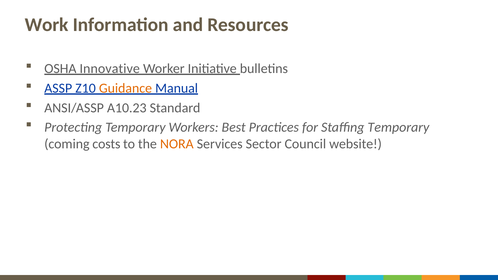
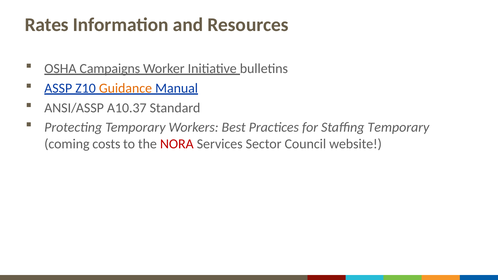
Work: Work -> Rates (47, 25)
Innovative: Innovative -> Campaigns (110, 69)
A10.23: A10.23 -> A10.37 (127, 108)
NORA colour: orange -> red (177, 144)
